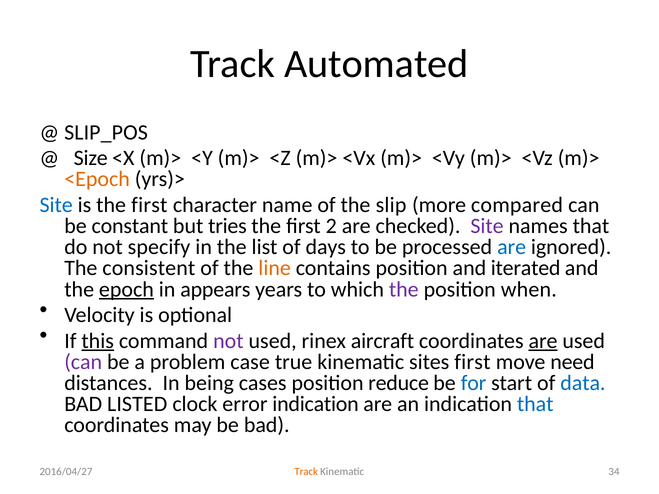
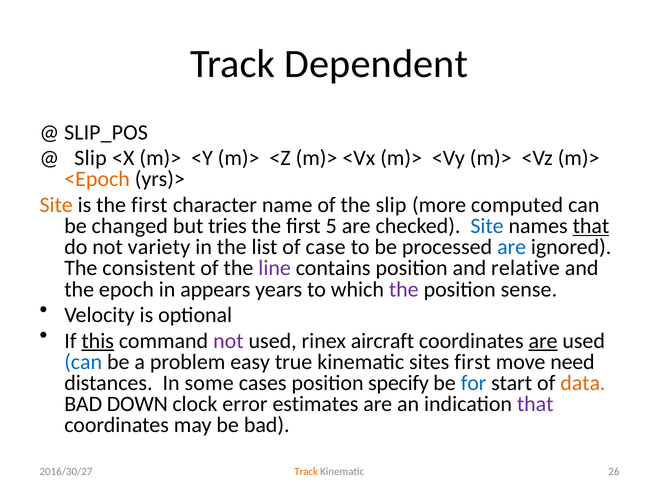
Automated: Automated -> Dependent (376, 64)
Size: Size -> Slip (91, 158)
Site colour: blue -> orange (56, 205)
compared: compared -> computed (517, 205)
constant: constant -> changed (130, 226)
2: 2 -> 5 (331, 226)
Site colour: purple -> blue (487, 226)
that underline: none -> present (591, 226)
specify: specify -> variety (159, 247)
days: days -> case (326, 247)
line colour: orange -> purple (275, 268)
iterated: iterated -> relative (525, 268)
epoch underline: present -> none (126, 289)
when: when -> sense (529, 289)
can colour: purple -> blue (83, 362)
case: case -> easy (250, 362)
being: being -> some (209, 383)
reduce: reduce -> specify (399, 383)
data colour: blue -> orange (583, 383)
LISTED: LISTED -> DOWN (137, 404)
error indication: indication -> estimates (315, 404)
that colour: blue -> purple (535, 404)
34: 34 -> 26 (614, 472)
2016/04/27: 2016/04/27 -> 2016/30/27 (66, 472)
